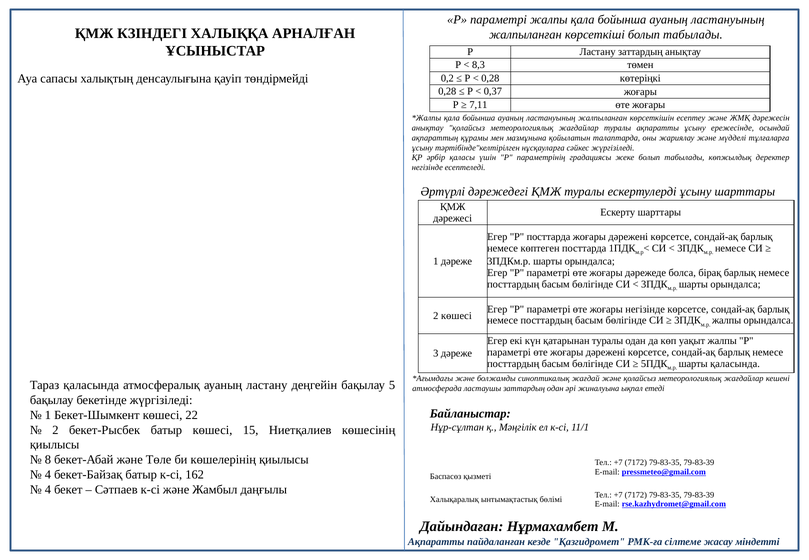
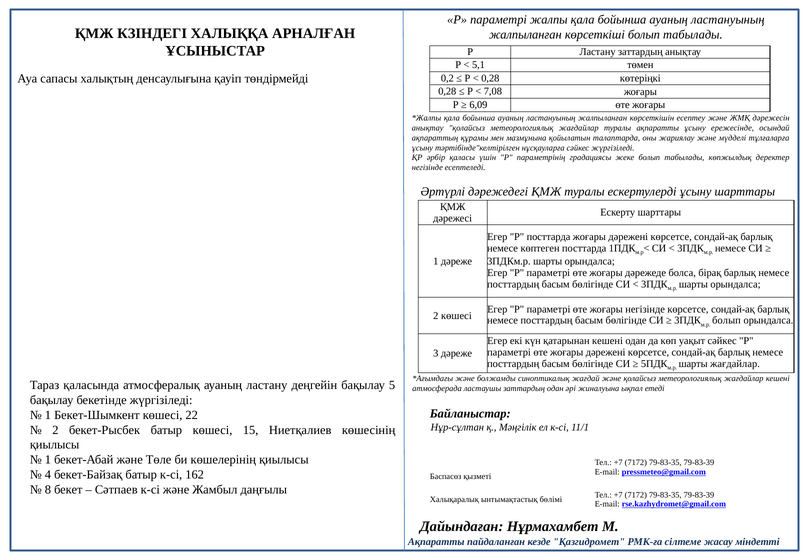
8,3: 8,3 -> 5,1 (478, 65)
0,37: 0,37 -> 7,08 (493, 91)
7,11: 7,11 -> 6,09 (478, 105)
жалпы: жалпы -> болып (726, 321)
қатарынан туралы: туралы -> кешені (607, 341)
уақыт жалпы: жалпы -> сәйкес (722, 341)
шарты қаласында: қаласында -> жағдайлар (735, 364)
8: 8 -> 1 (48, 460)
4: 4 -> 8 (48, 490)
